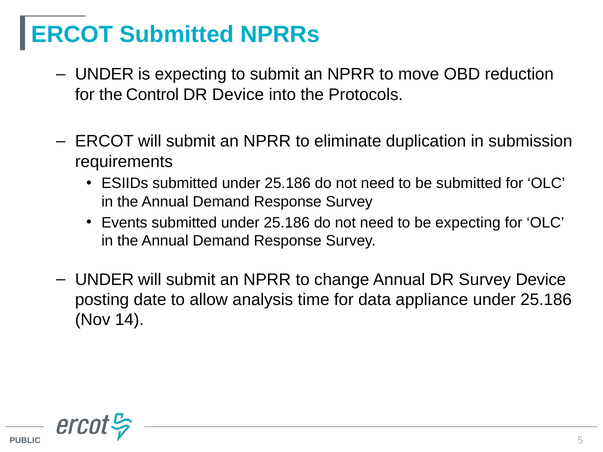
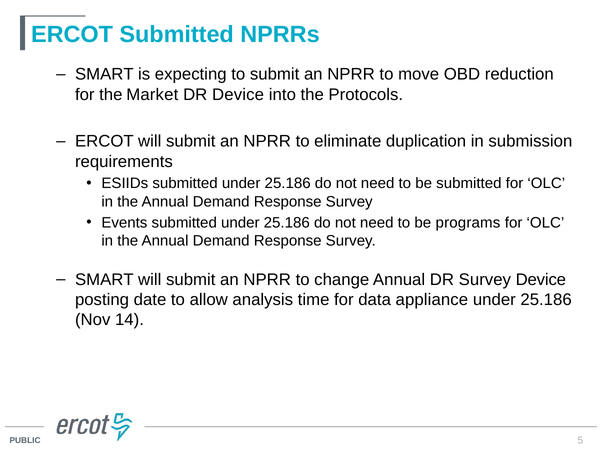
UNDER: UNDER -> SMART (104, 74)
Control: Control -> Market (152, 95)
be expecting: expecting -> programs (468, 223)
UNDER: UNDER -> SMART (104, 280)
